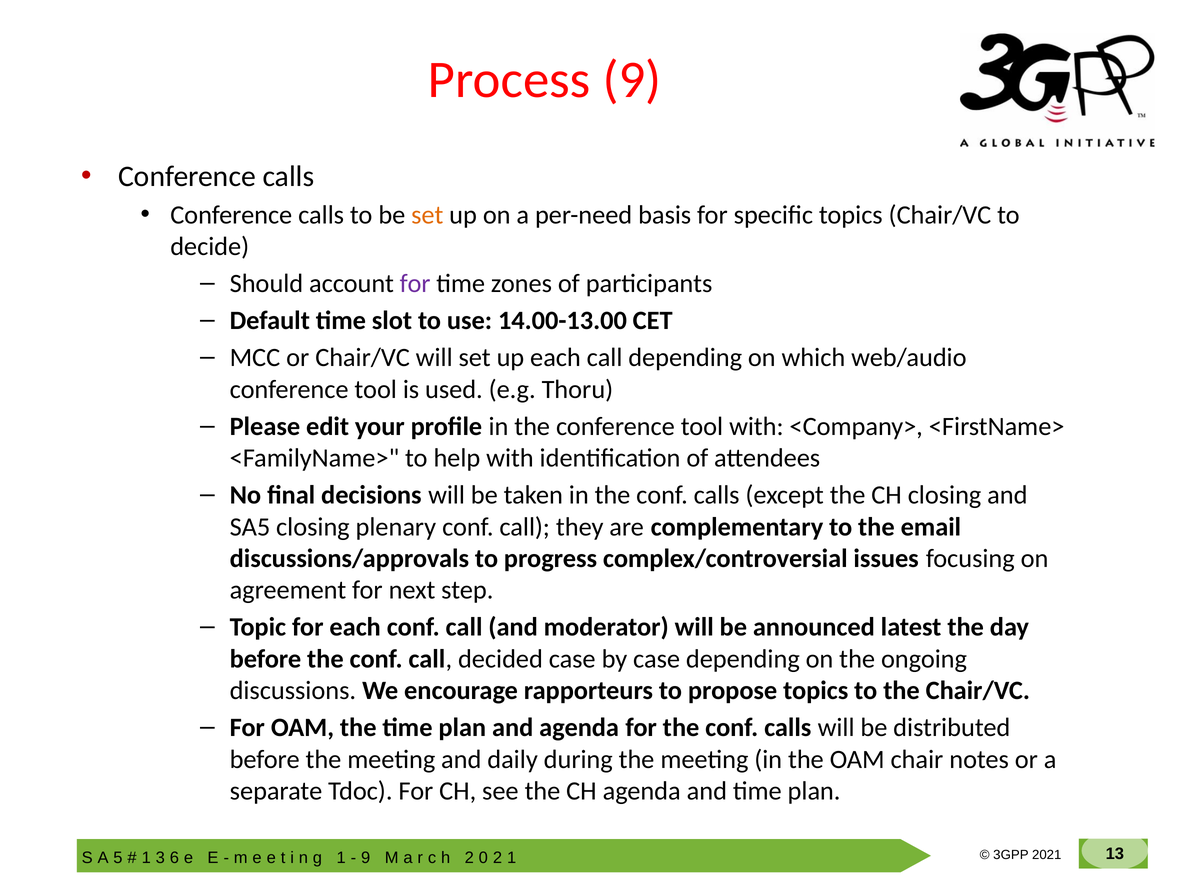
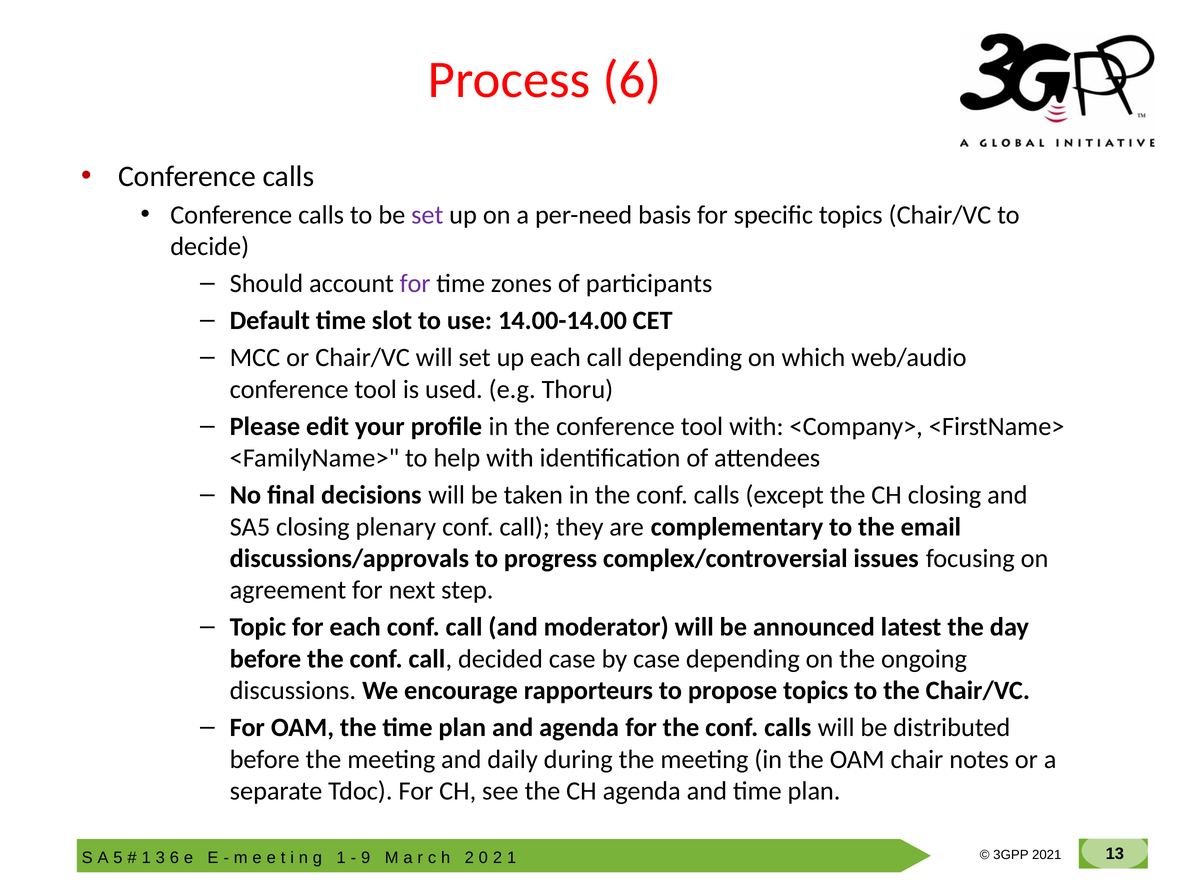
Process 9: 9 -> 6 (632, 80)
set colour: orange -> purple (427, 215)
14.00-13.00: 14.00-13.00 -> 14.00-14.00 (562, 321)
